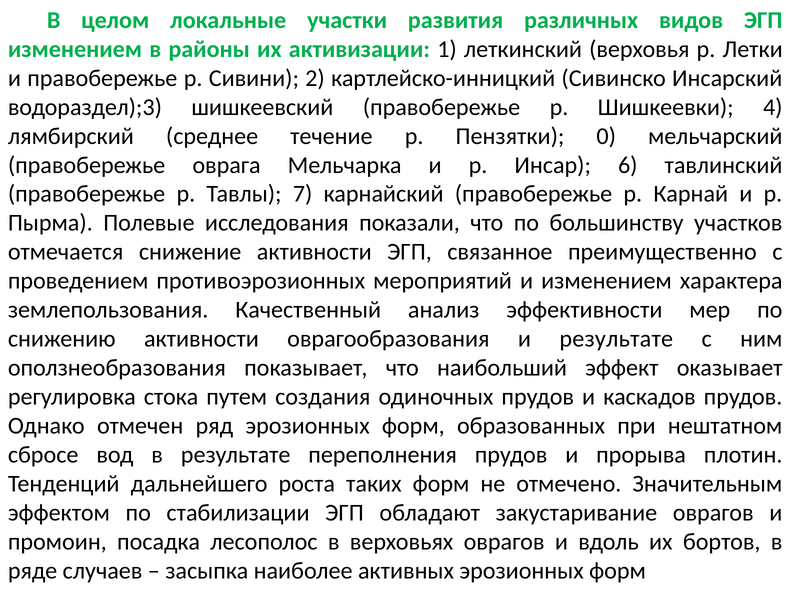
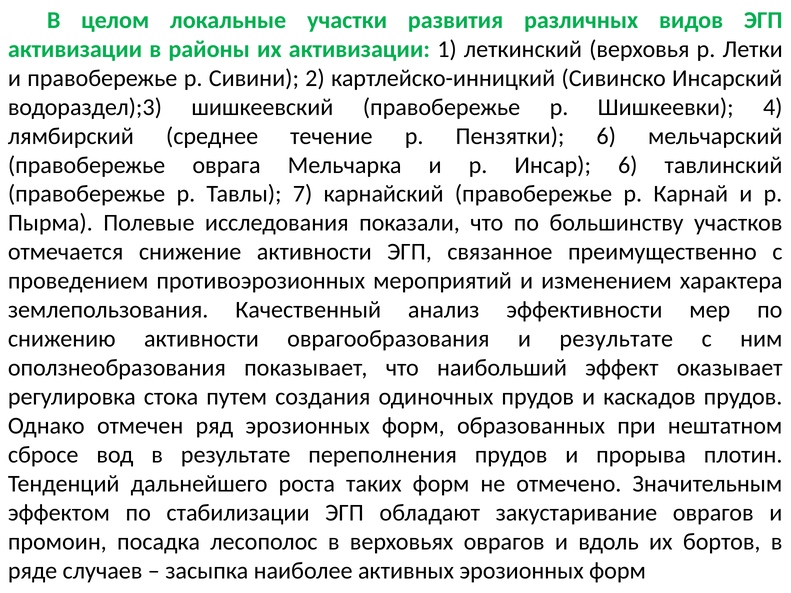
изменением: изменением -> активизации (75, 49)
Пензятки 0: 0 -> 6 (606, 136)
